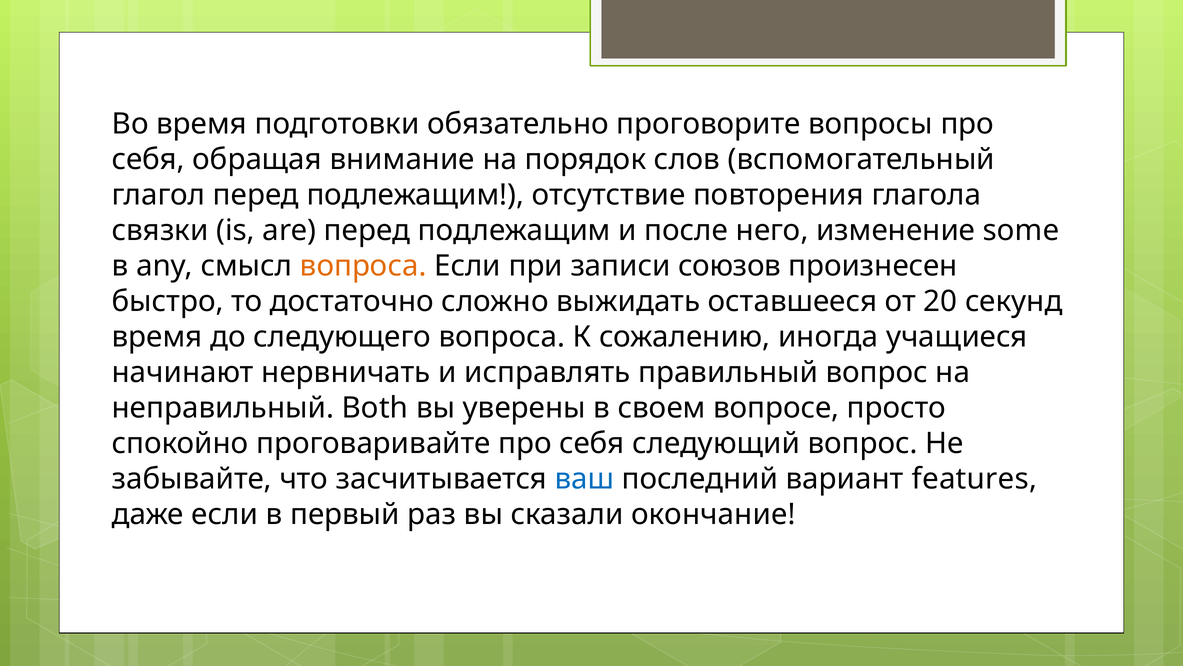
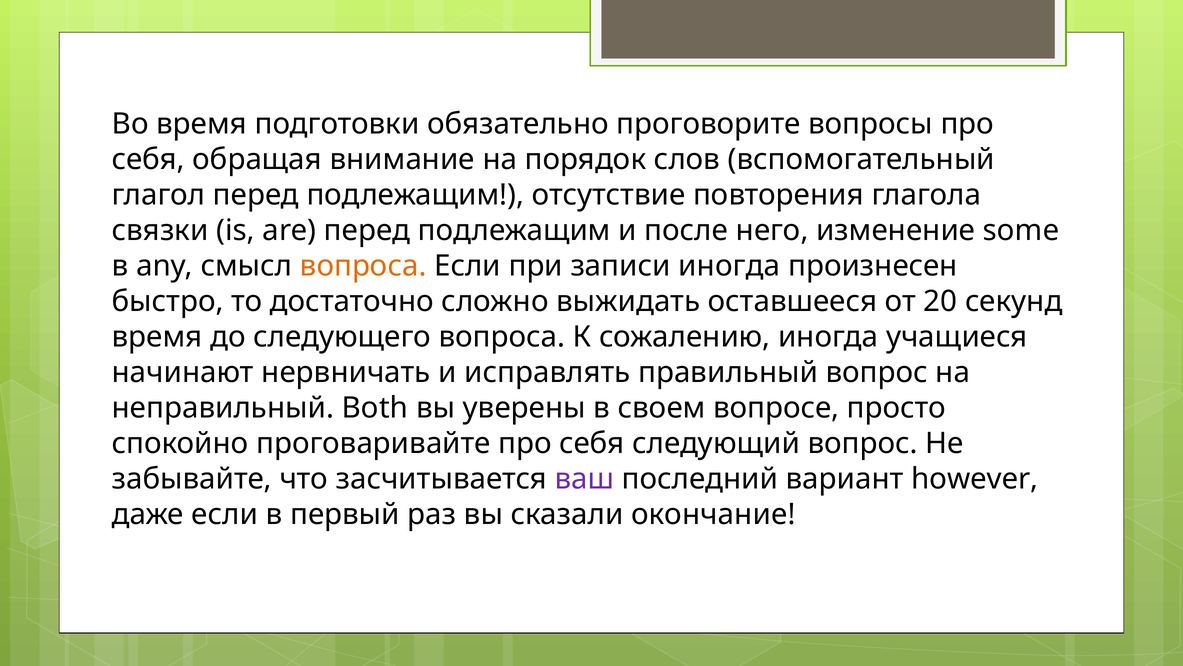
записи союзов: союзов -> иногда (729, 266)
ваш colour: blue -> purple (584, 479)
features: features -> however (975, 479)
